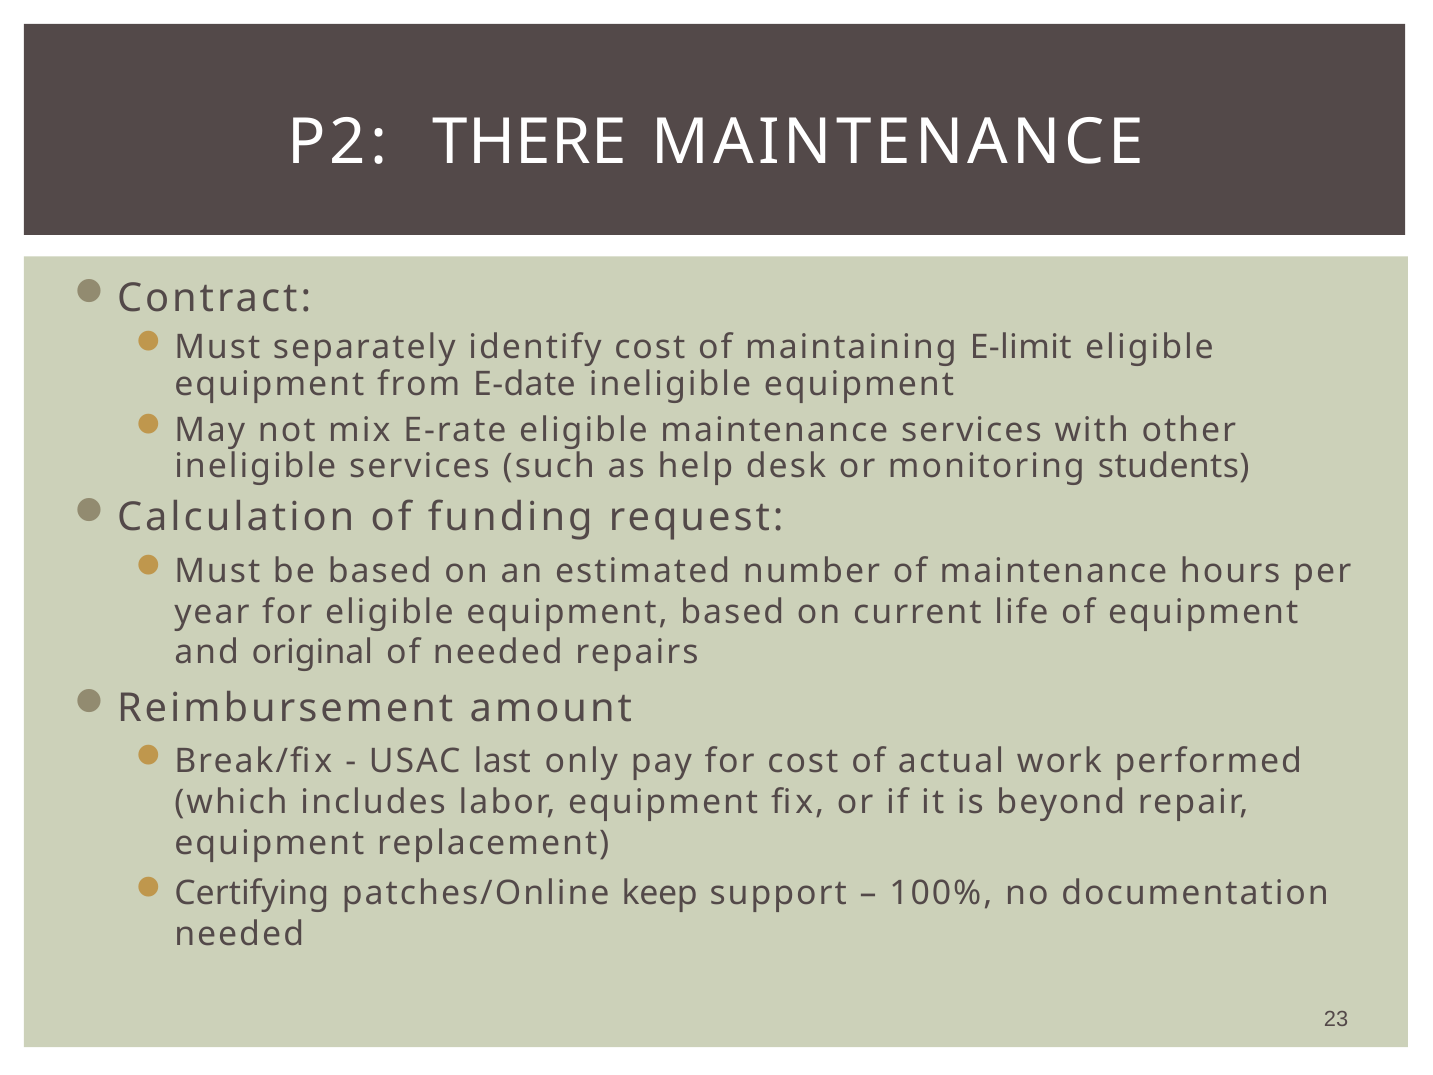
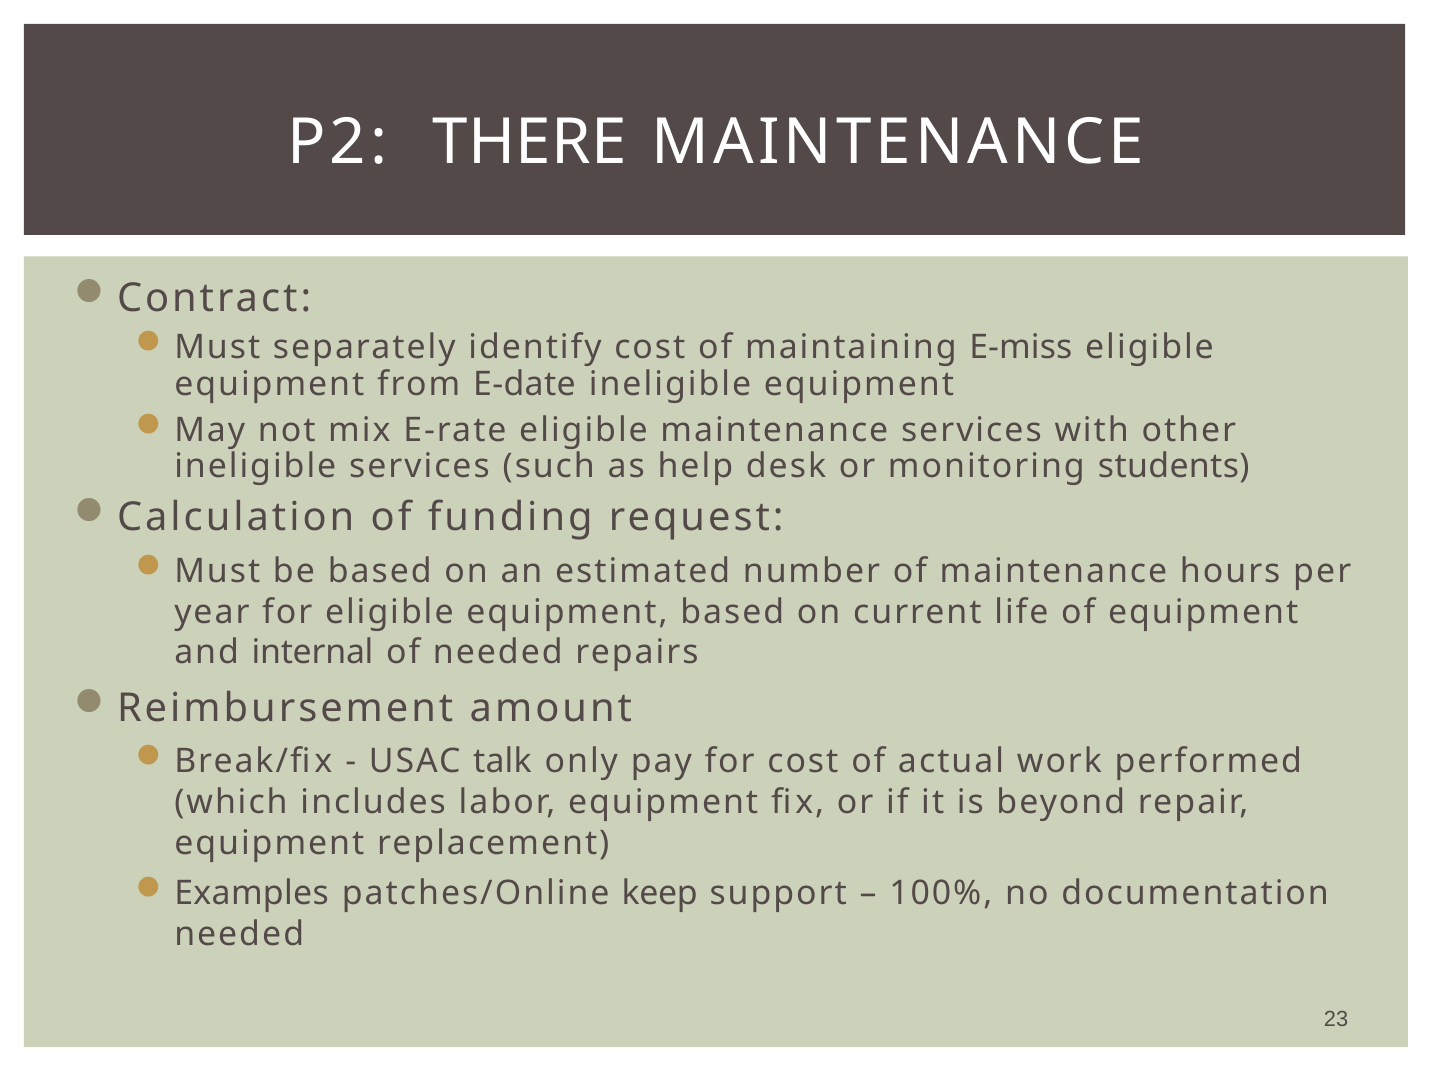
E-limit: E-limit -> E-miss (1021, 347)
original: original -> internal (313, 653)
last: last -> talk (502, 762)
Certifying: Certifying -> Examples (252, 893)
